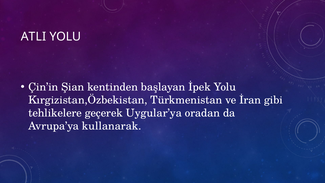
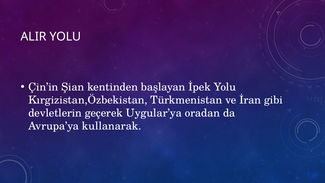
ATLI: ATLI -> ALIR (34, 37)
tehlikelere: tehlikelere -> devletlerin (55, 113)
